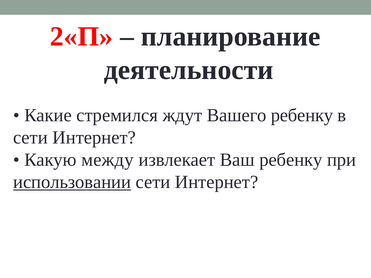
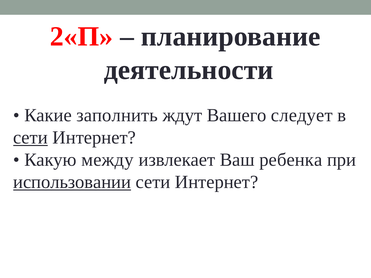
стремился: стремился -> заполнить (117, 115)
Вашего ребенку: ребенку -> следует (302, 115)
сети underline: none -> present (30, 138)
Ваш ребенку: ребенку -> ребенка (291, 160)
